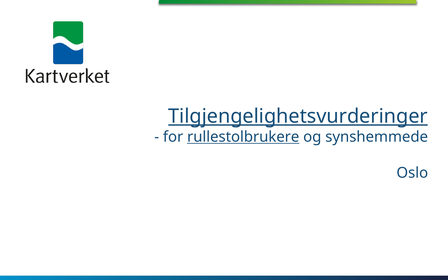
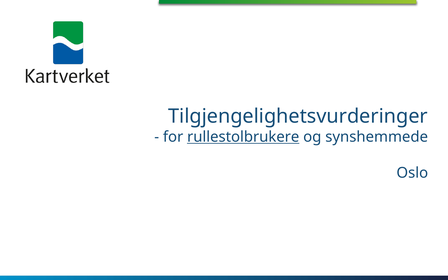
Tilgjengelighetsvurderinger underline: present -> none (298, 116)
